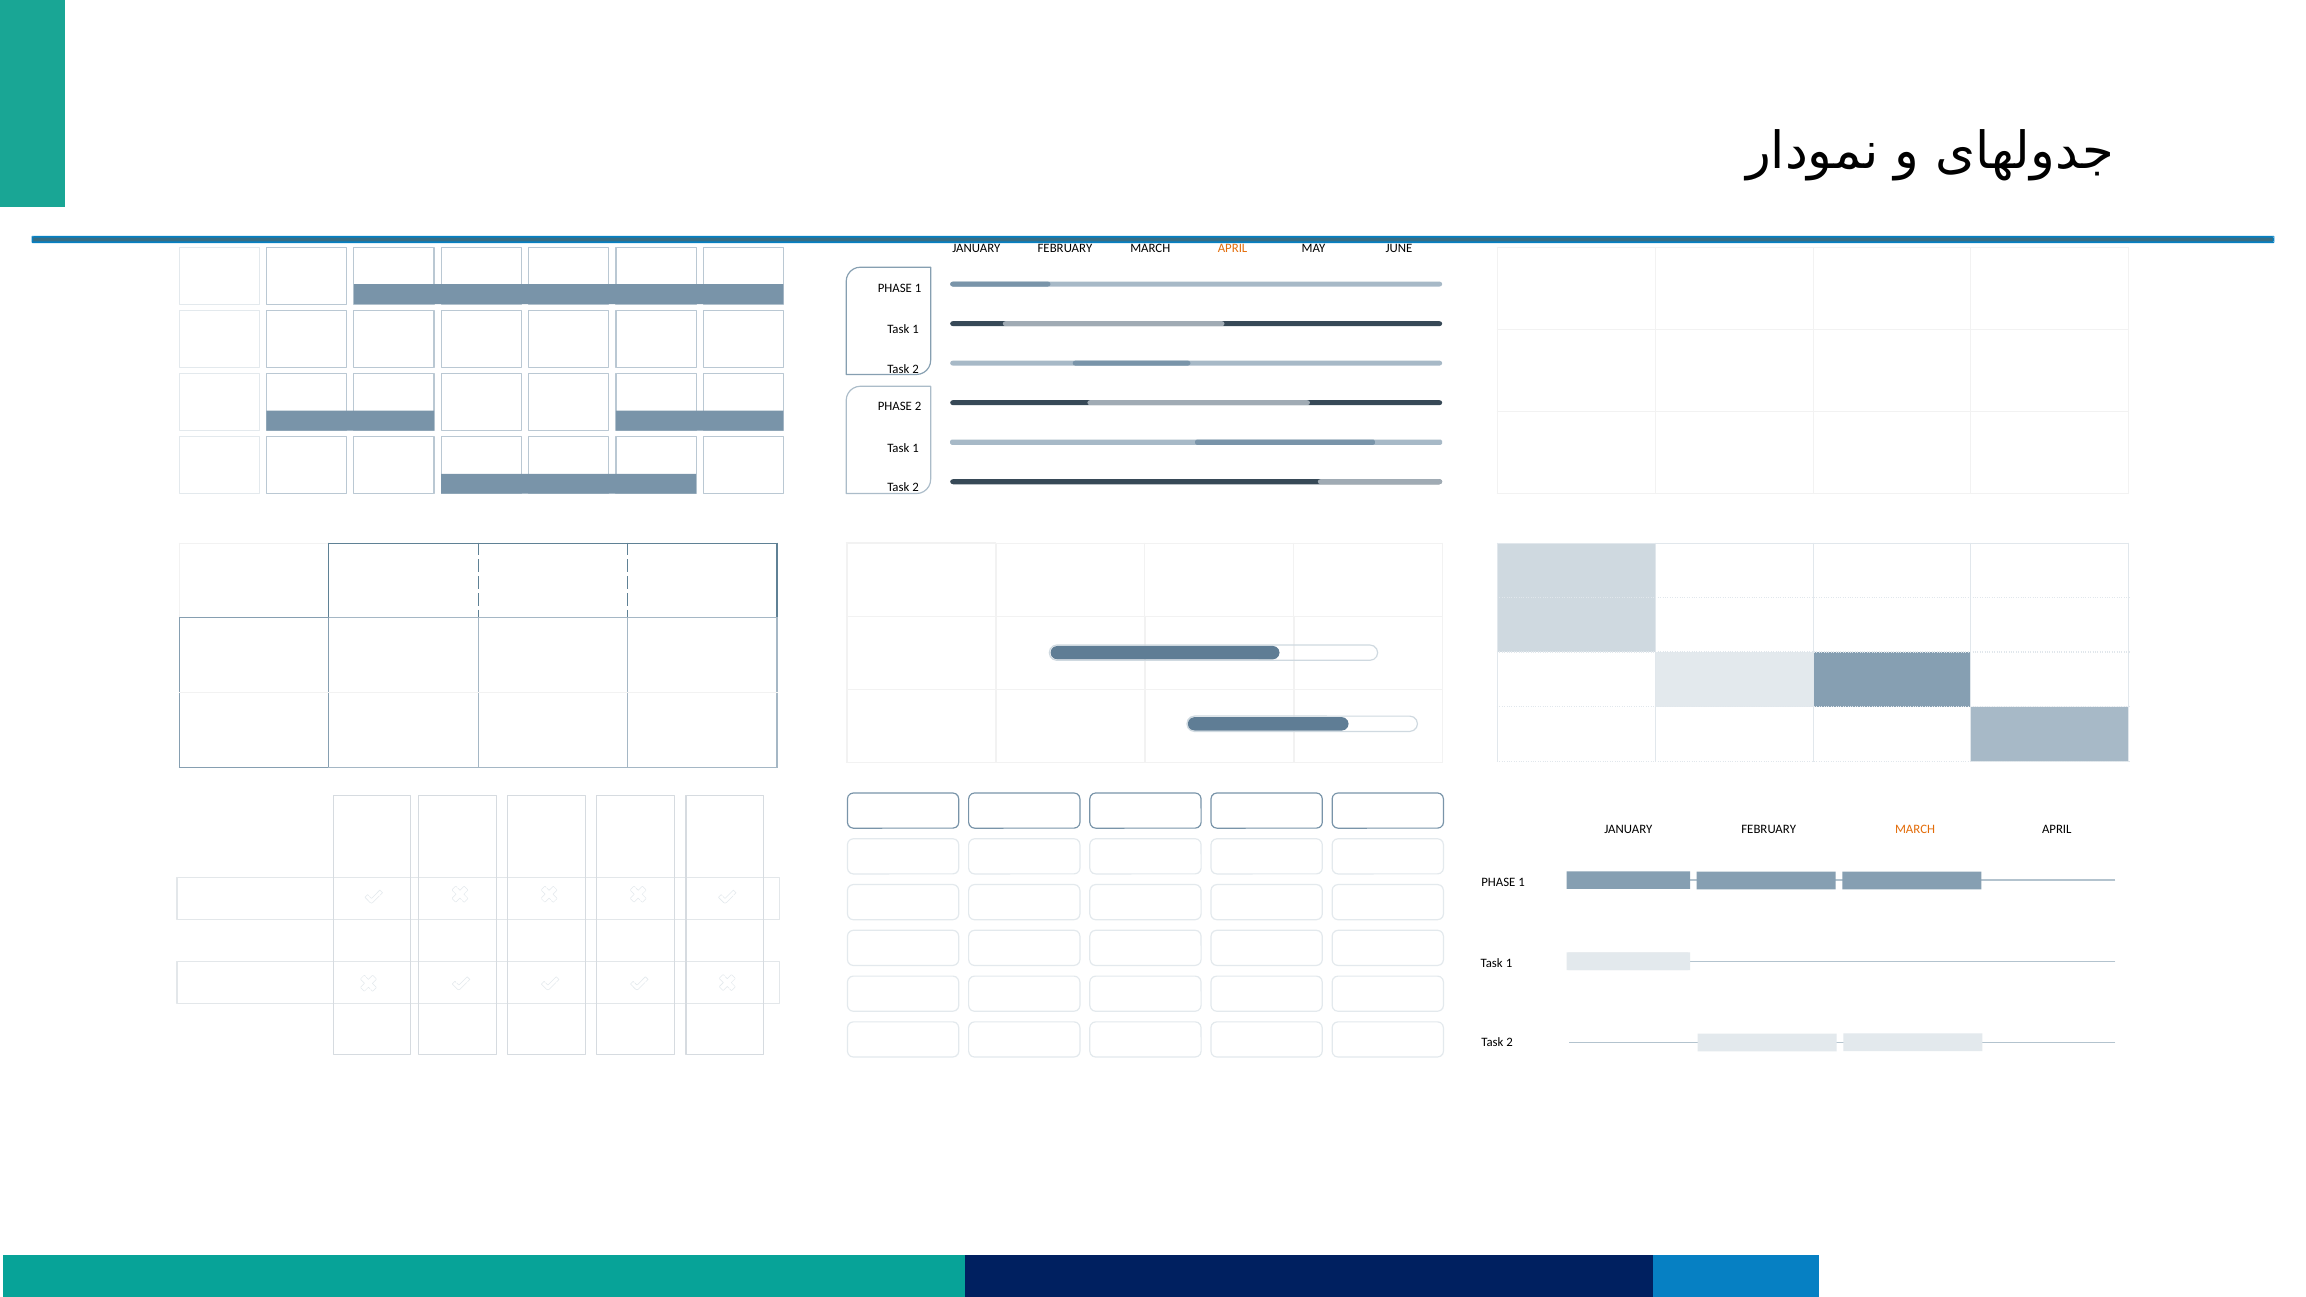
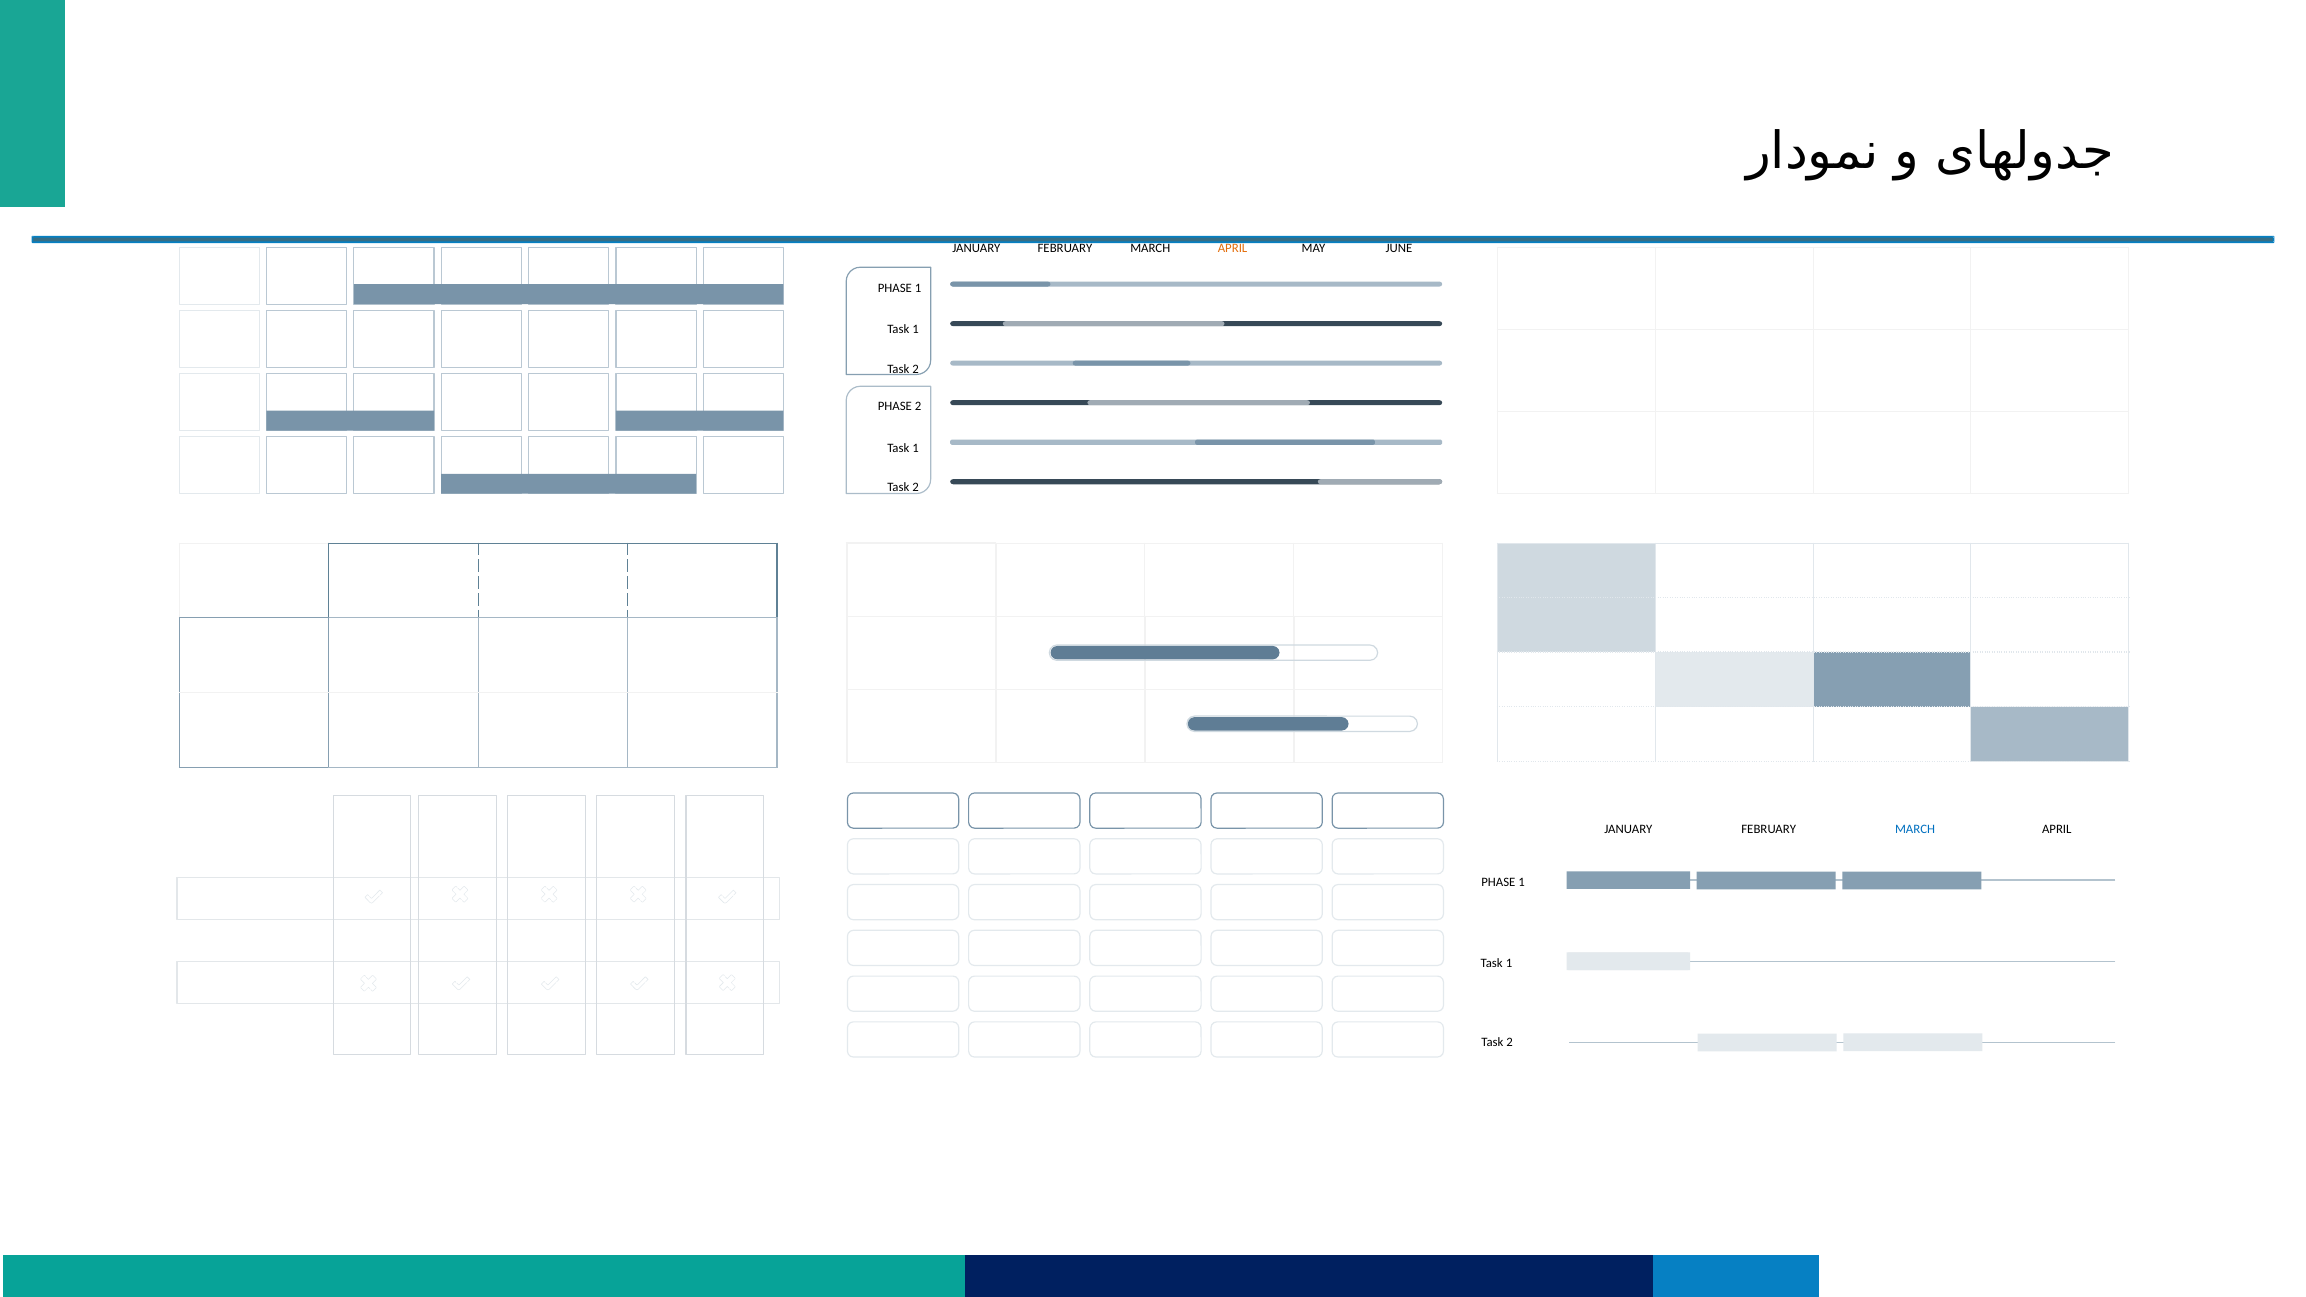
MARCH colour: orange -> blue (1915, 830)
